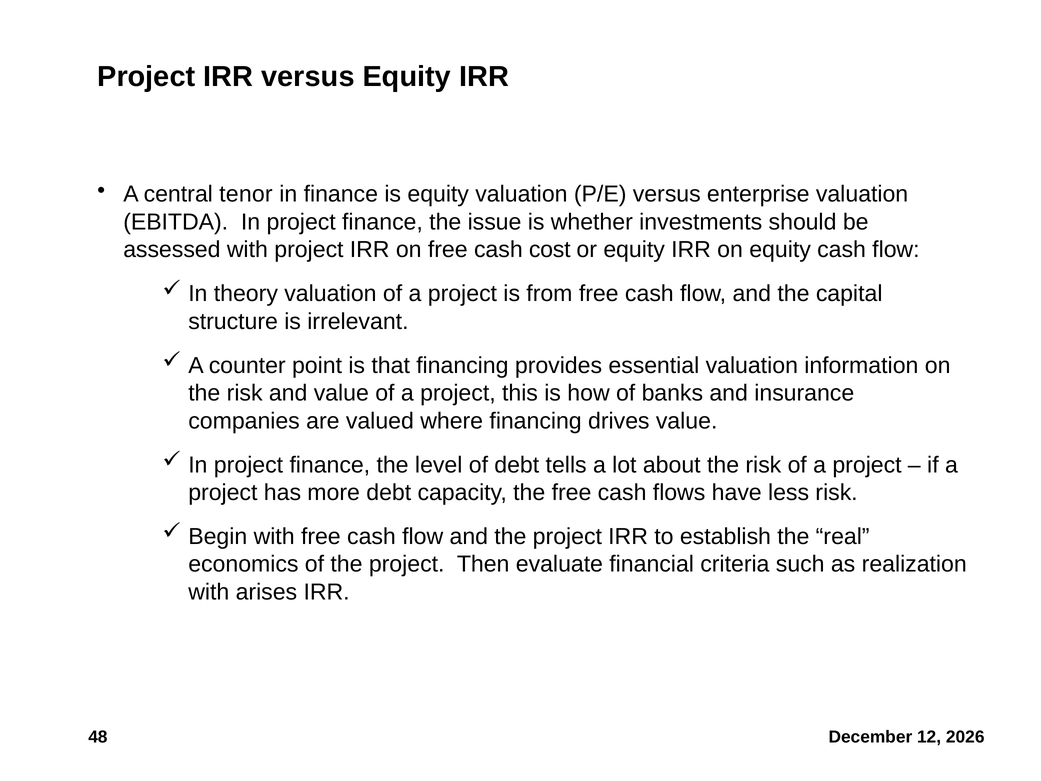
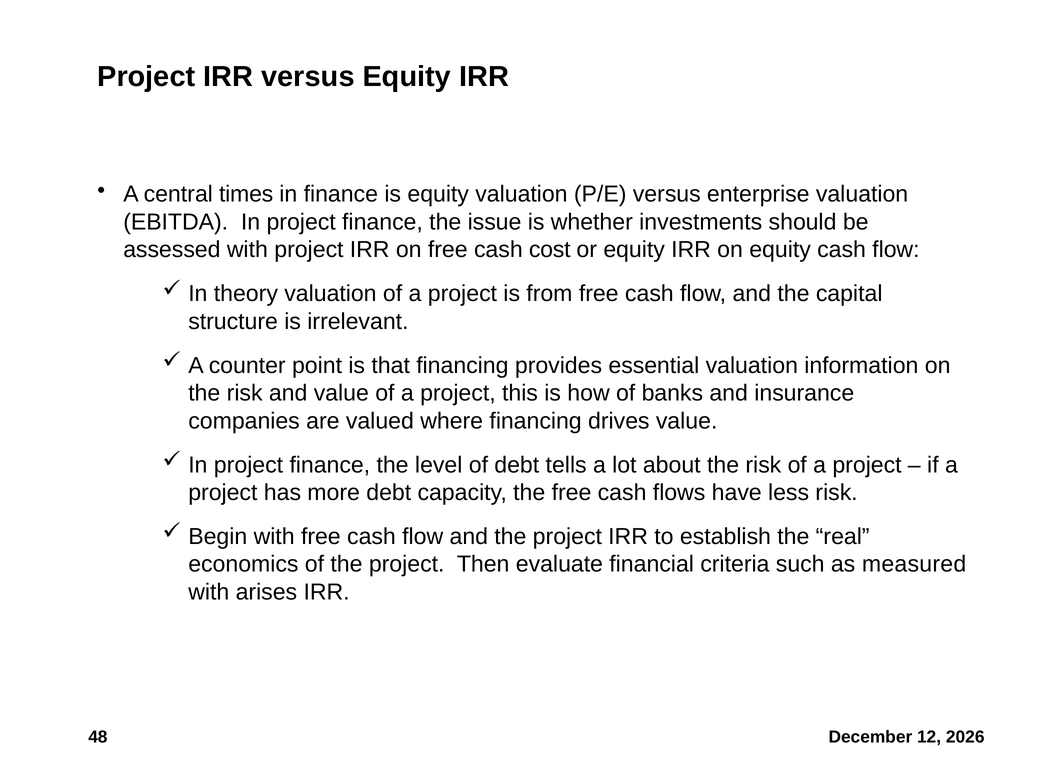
tenor: tenor -> times (246, 194)
realization: realization -> measured (914, 564)
